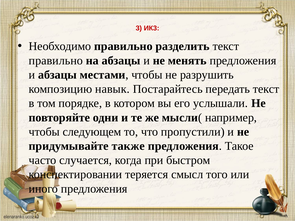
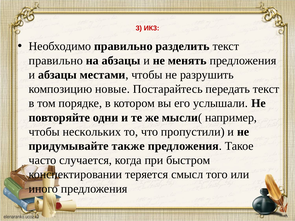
навык: навык -> новые (112, 89)
следующем: следующем -> нескольких (92, 132)
